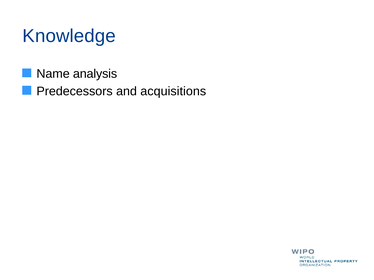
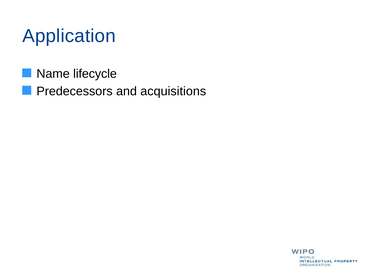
Knowledge: Knowledge -> Application (69, 36)
analysis: analysis -> lifecycle (95, 74)
